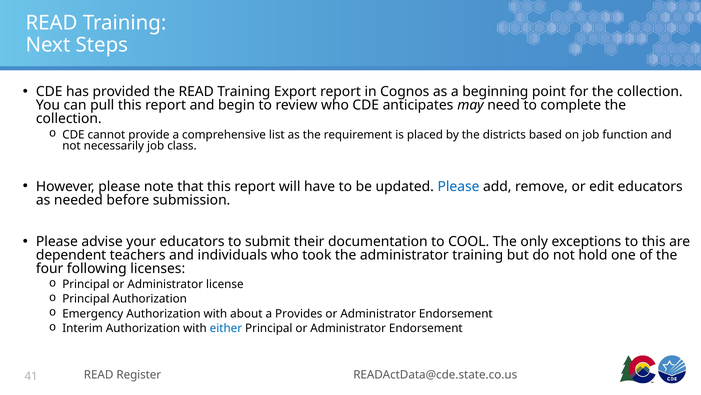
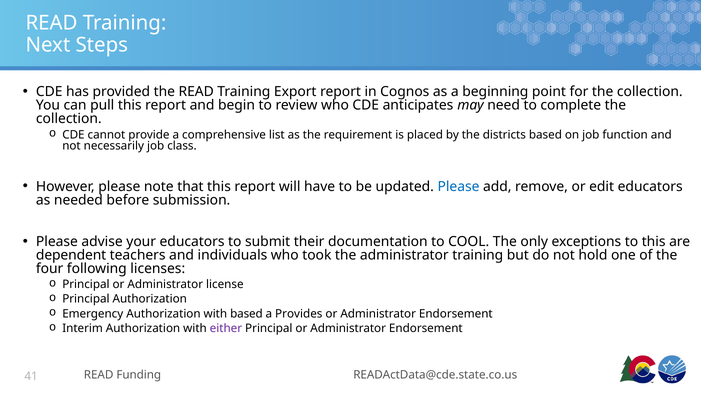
with about: about -> based (246, 313)
either colour: blue -> purple (226, 328)
Register: Register -> Funding (139, 374)
